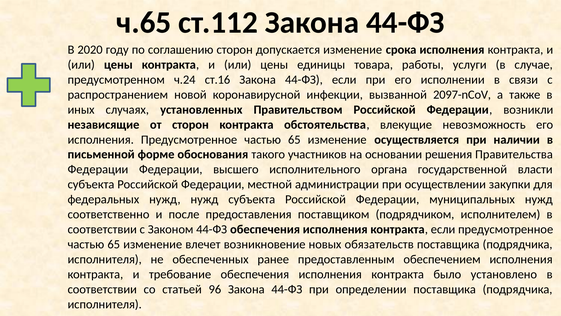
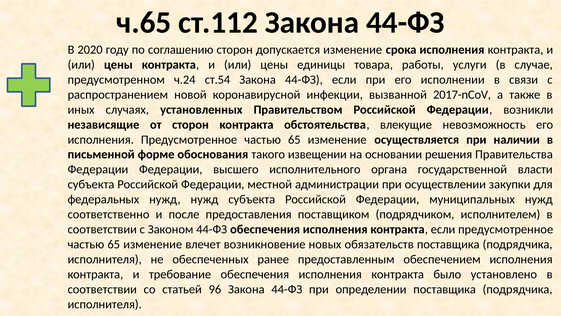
ст.16: ст.16 -> ст.54 (217, 80)
2097-nCoV: 2097-nCoV -> 2017-nCoV (462, 95)
участников: участников -> извещении (317, 154)
